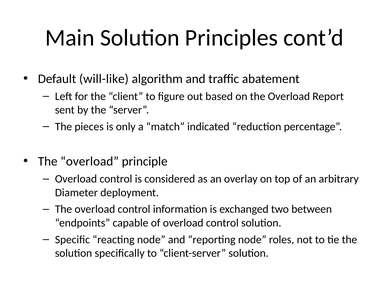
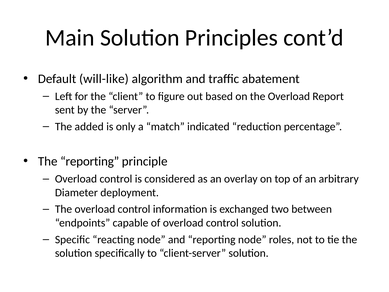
pieces: pieces -> added (89, 126)
overload: overload -> reporting (90, 161)
